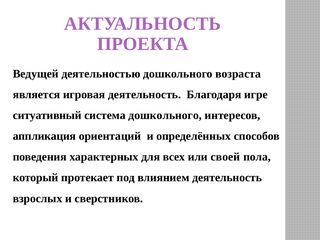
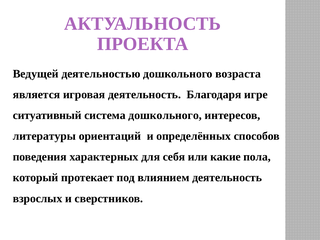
аппликация: аппликация -> литературы (44, 136)
всех: всех -> себя (174, 157)
своей: своей -> какие (226, 157)
